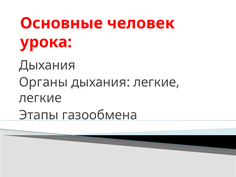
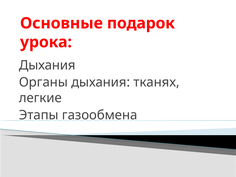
человек: человек -> подарок (141, 23)
дыхания легкие: легкие -> тканях (157, 82)
